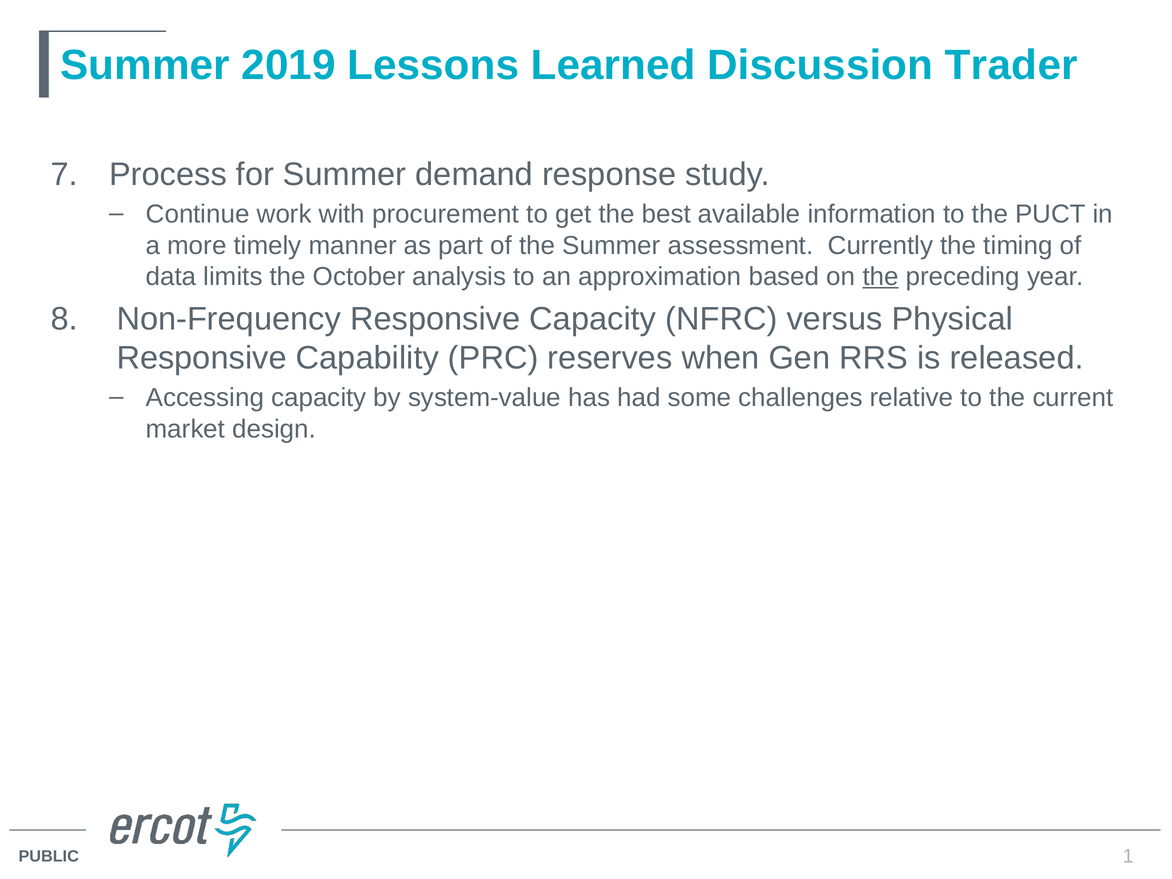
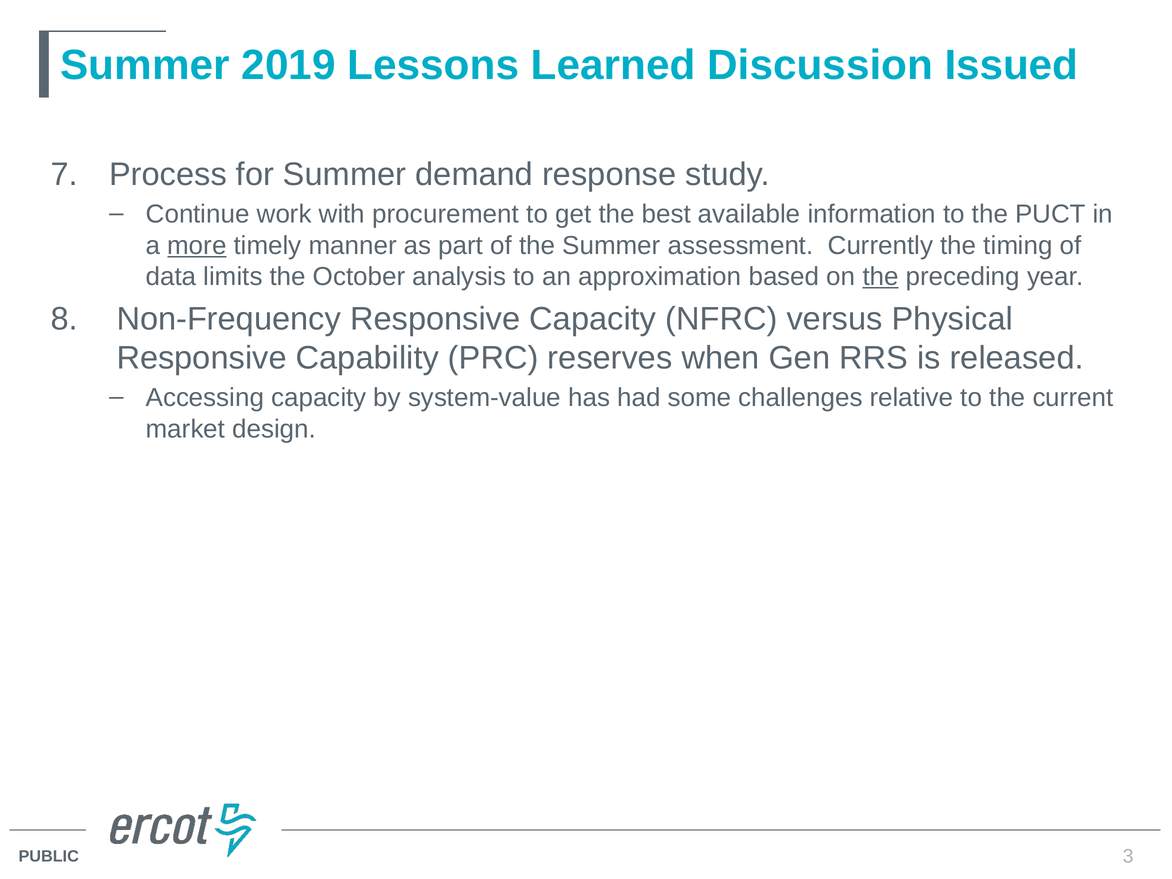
Trader: Trader -> Issued (1011, 65)
more underline: none -> present (197, 245)
1: 1 -> 3 (1128, 856)
